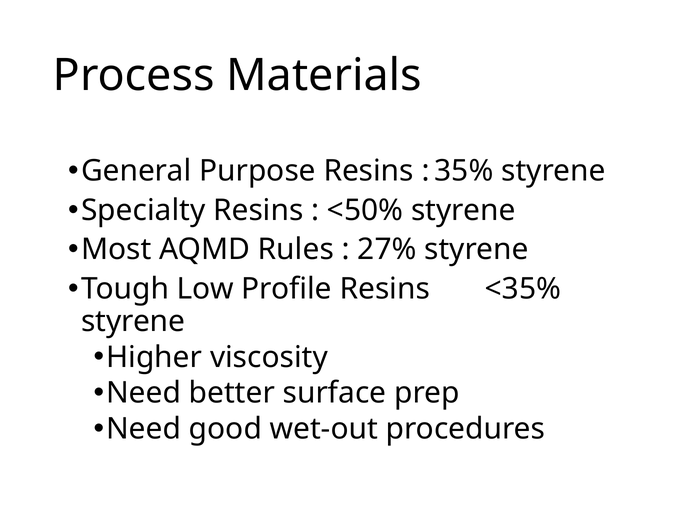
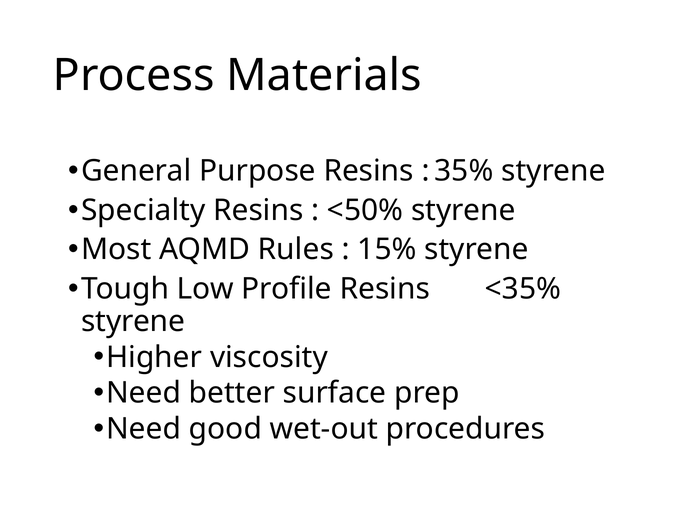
27%: 27% -> 15% (387, 249)
